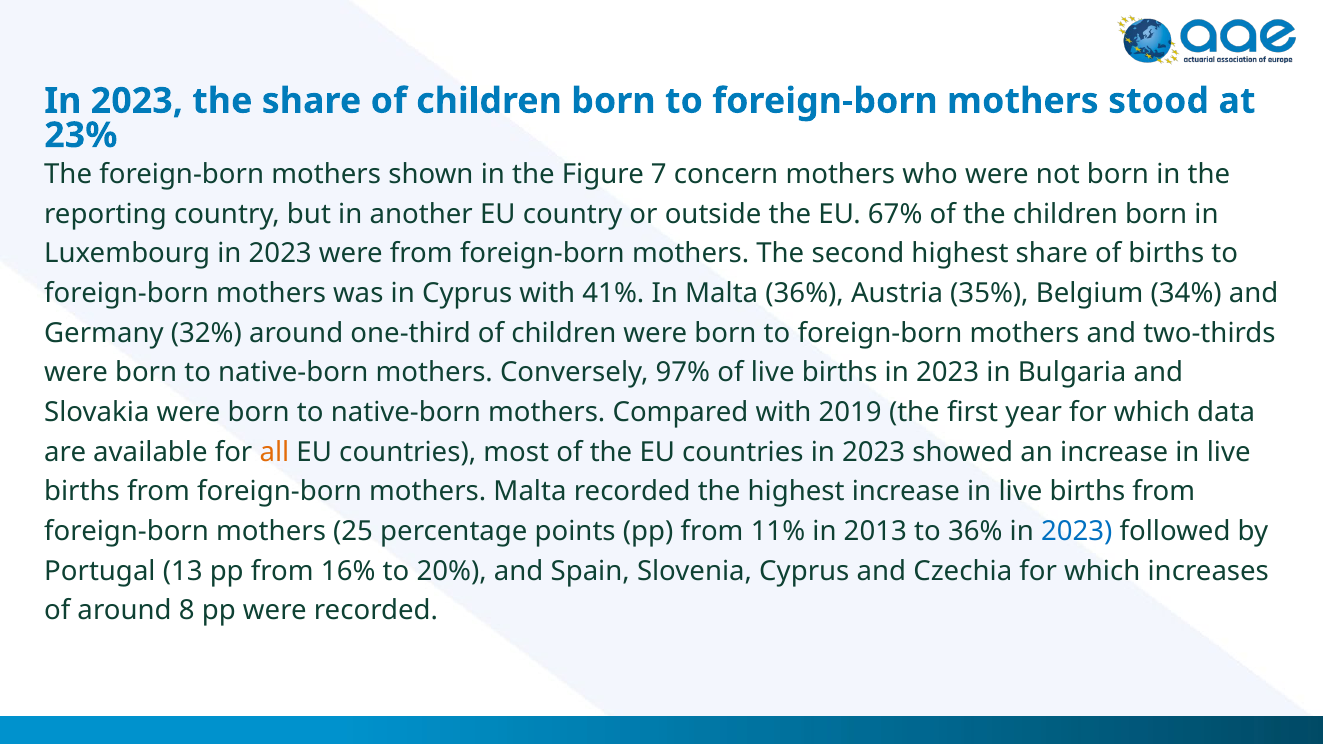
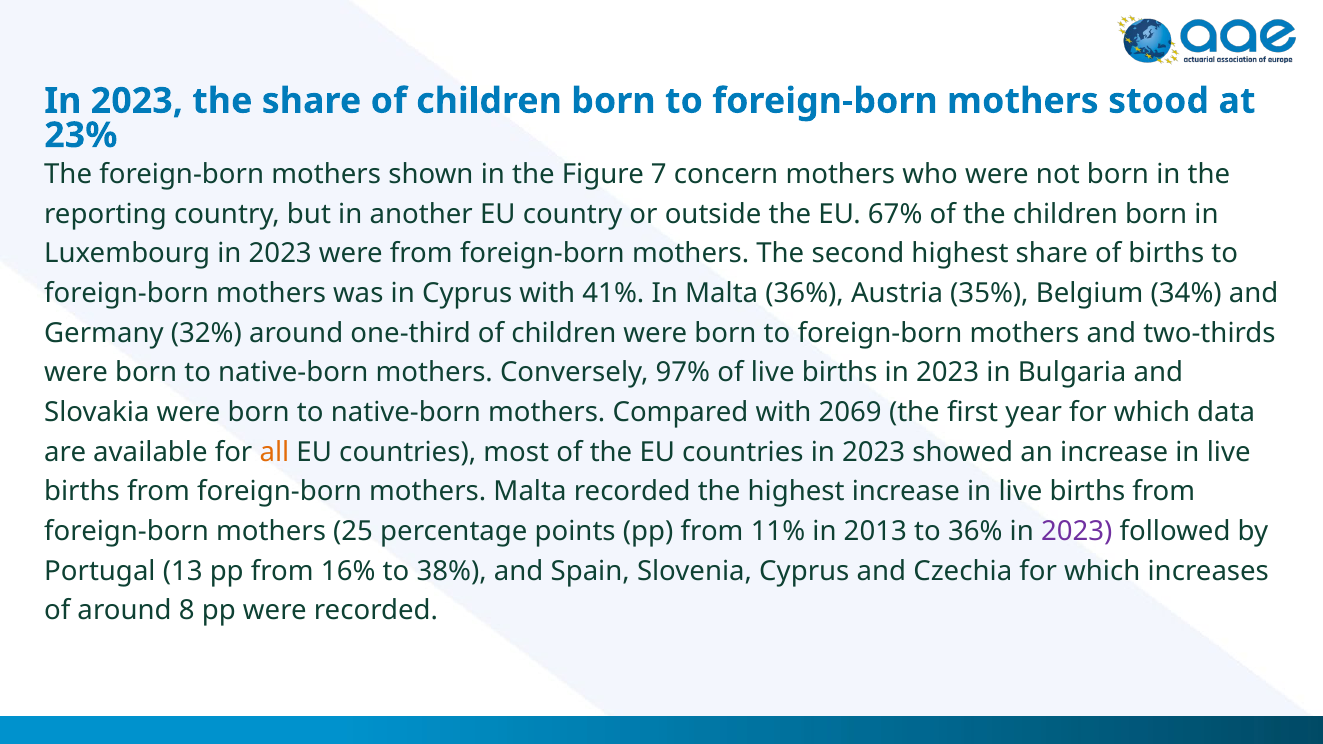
2019: 2019 -> 2069 (850, 412)
2023 colour: blue -> purple (1077, 532)
20%: 20% -> 38% (452, 571)
